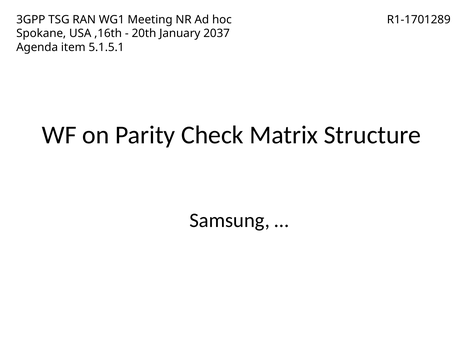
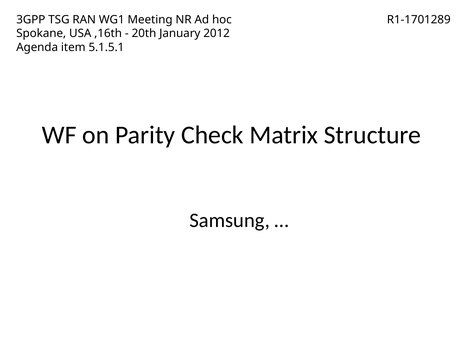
2037: 2037 -> 2012 (217, 33)
